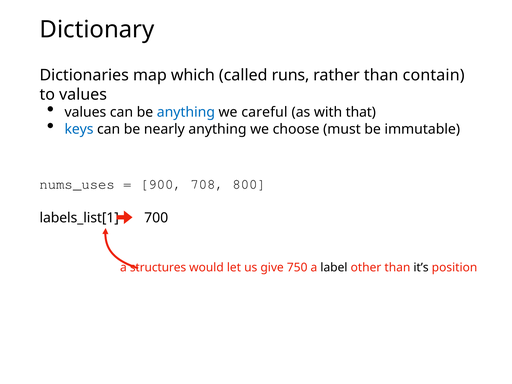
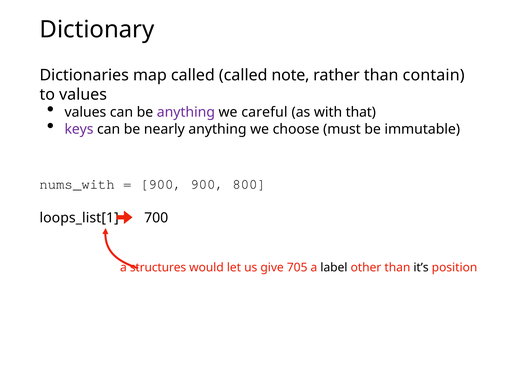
map which: which -> called (193, 75)
runs: runs -> note (290, 75)
anything colour: blue -> purple (186, 112)
keys colour: blue -> purple (79, 129)
nums_uses: nums_uses -> nums_with (77, 184)
900 708: 708 -> 900 (207, 184)
labels_list[1: labels_list[1 -> loops_list[1 (79, 218)
750: 750 -> 705 (297, 267)
